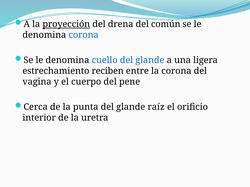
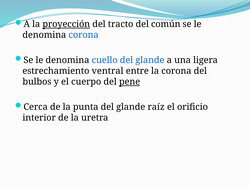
drena: drena -> tracto (121, 24)
reciben: reciben -> ventral (108, 71)
vagina: vagina -> bulbos (37, 82)
pene underline: none -> present (130, 82)
